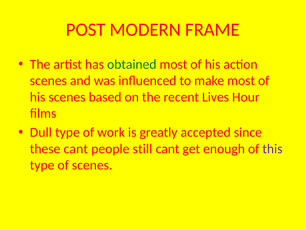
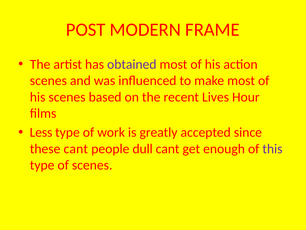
obtained colour: green -> purple (132, 64)
Dull: Dull -> Less (41, 132)
still: still -> dull (143, 149)
